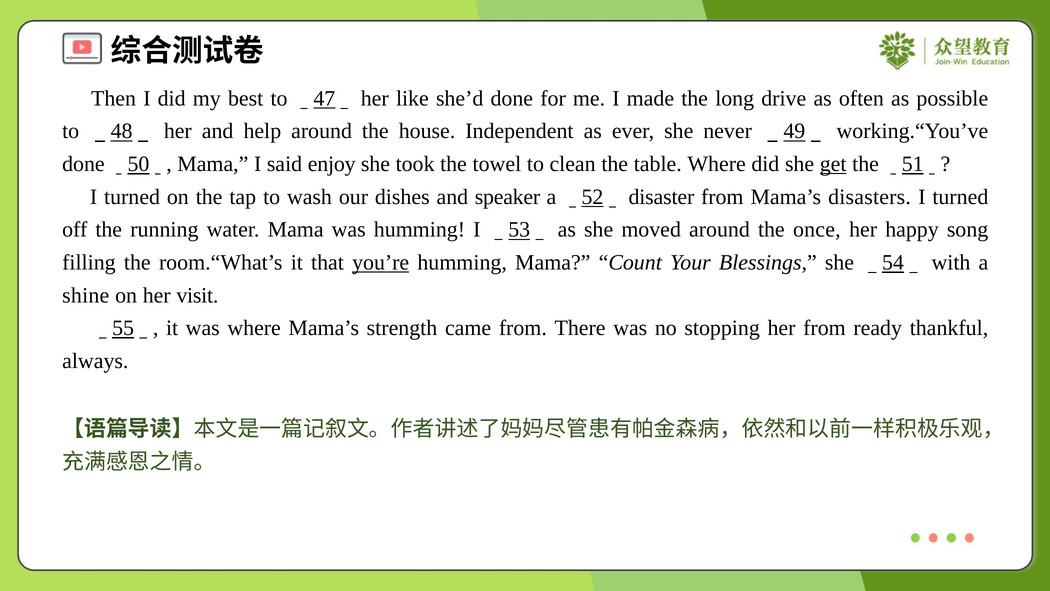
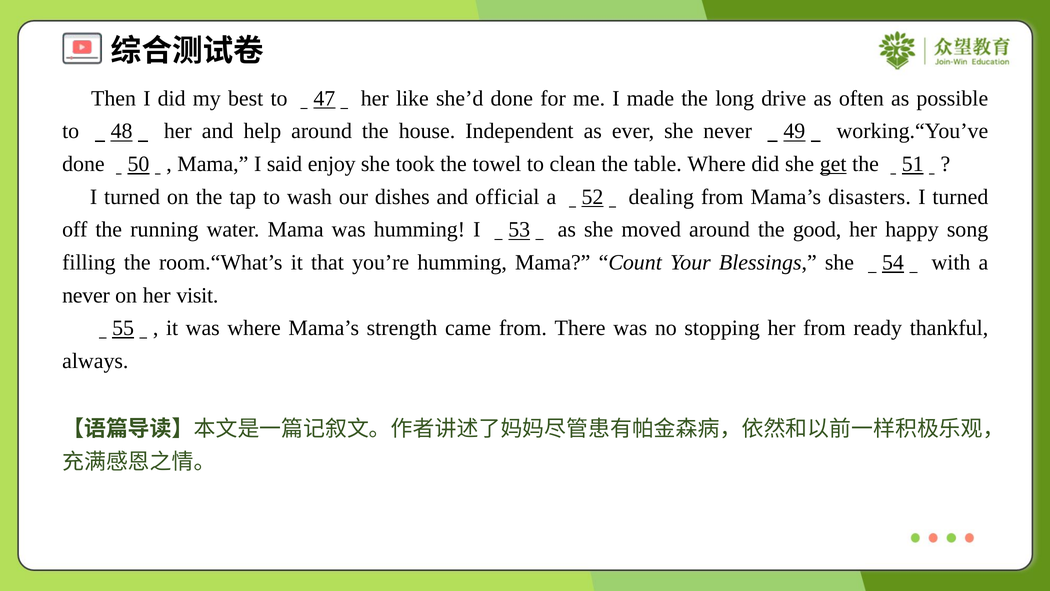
speaker: speaker -> official (507, 197)
disaster: disaster -> dealing (661, 197)
once: once -> good (817, 230)
you’re underline: present -> none (381, 262)
shine: shine -> never (86, 295)
